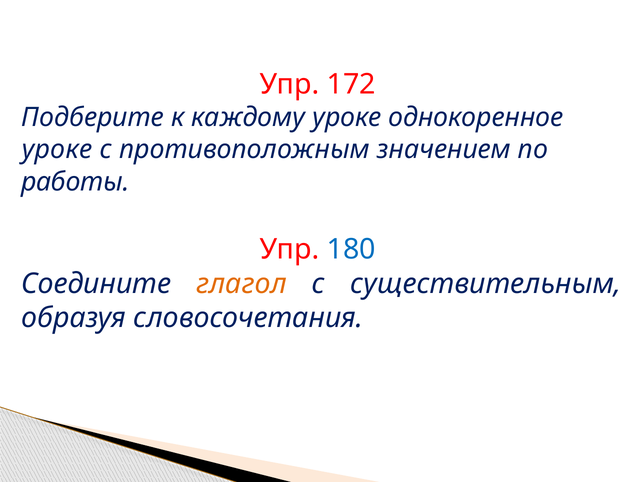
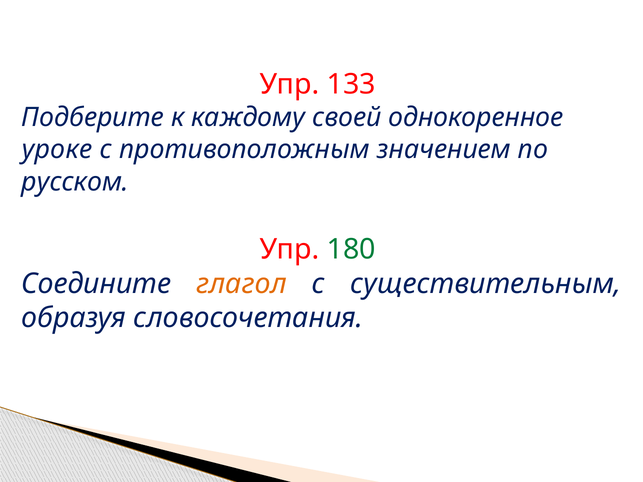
172: 172 -> 133 (351, 84)
каждому уроке: уроке -> своей (347, 117)
работы: работы -> русском (75, 182)
180 colour: blue -> green (351, 249)
